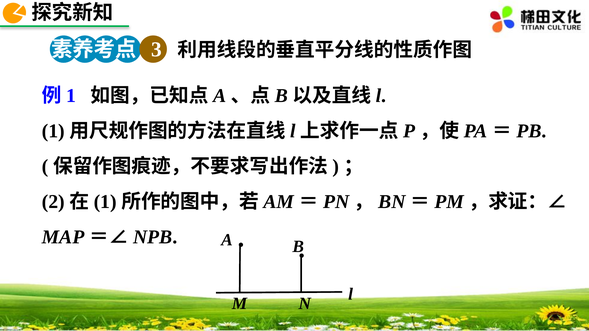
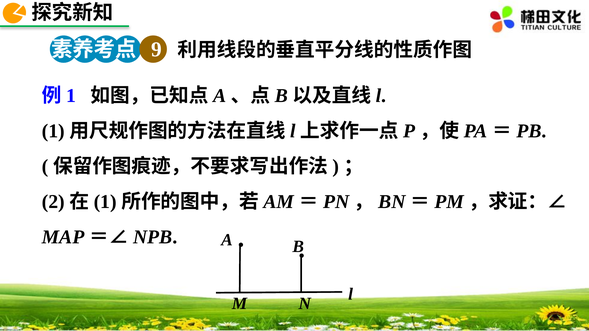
3: 3 -> 9 (157, 50)
